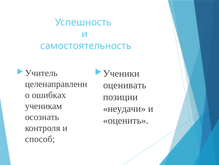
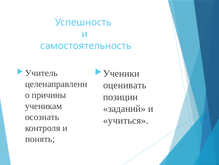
ошибках: ошибках -> причины (49, 95)
неудачи: неудачи -> заданий (124, 108)
оценить: оценить -> учиться (126, 120)
способ: способ -> понять (40, 138)
